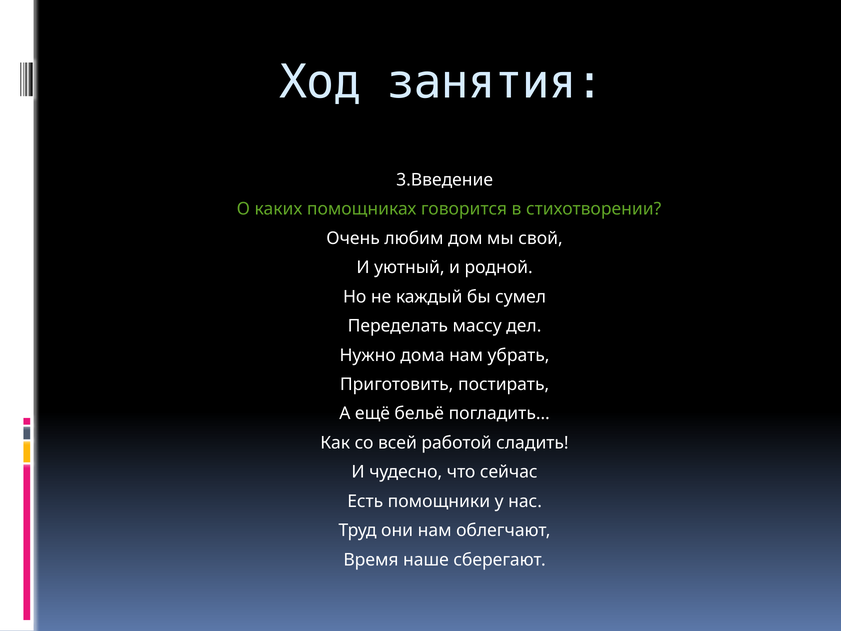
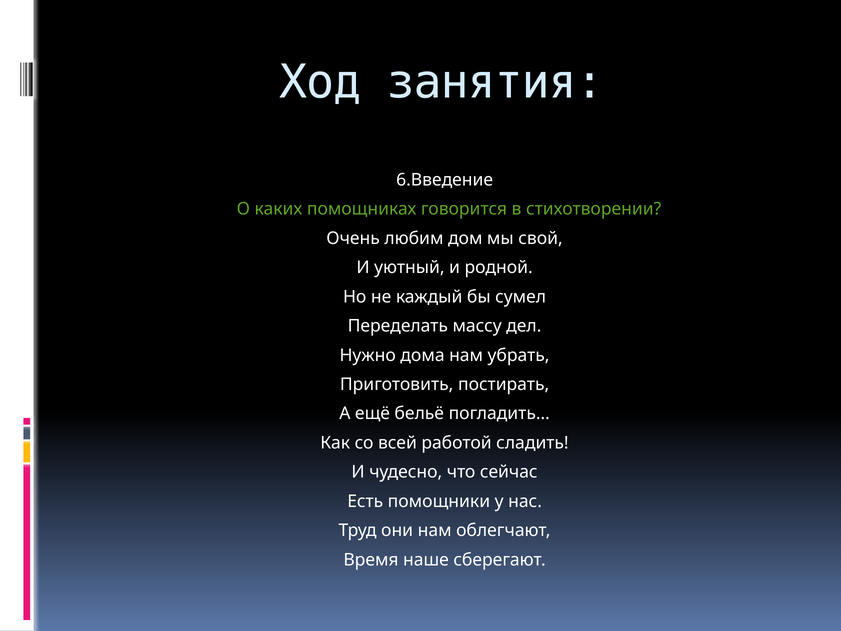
3.Введение: 3.Введение -> 6.Введение (445, 180)
